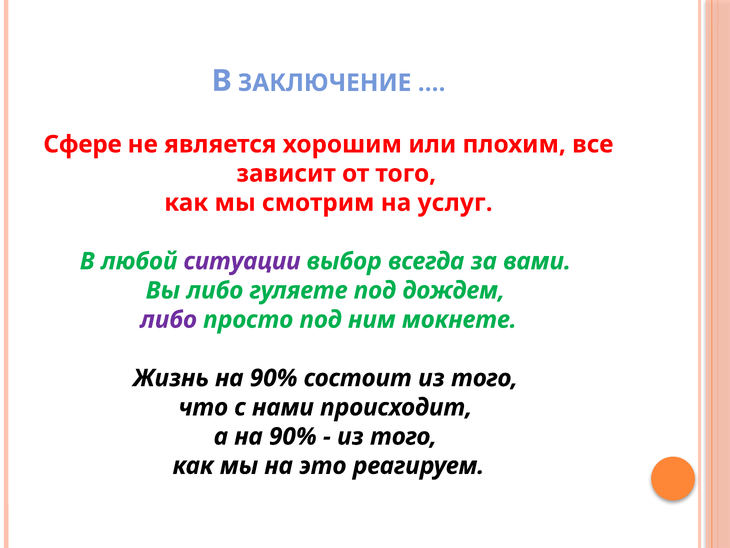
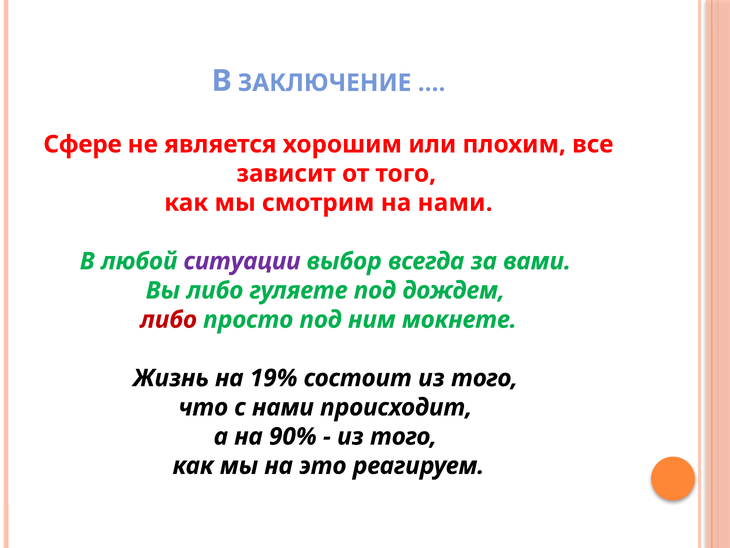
на услуг: услуг -> нами (455, 203)
либо colour: purple -> red (168, 319)
Жизнь на 90%: 90% -> 19% (274, 378)
